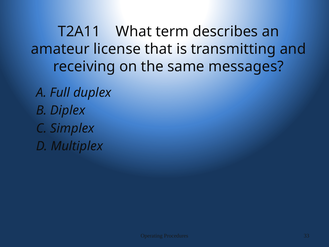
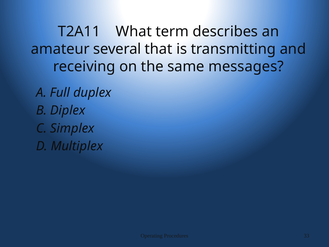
license: license -> several (117, 49)
